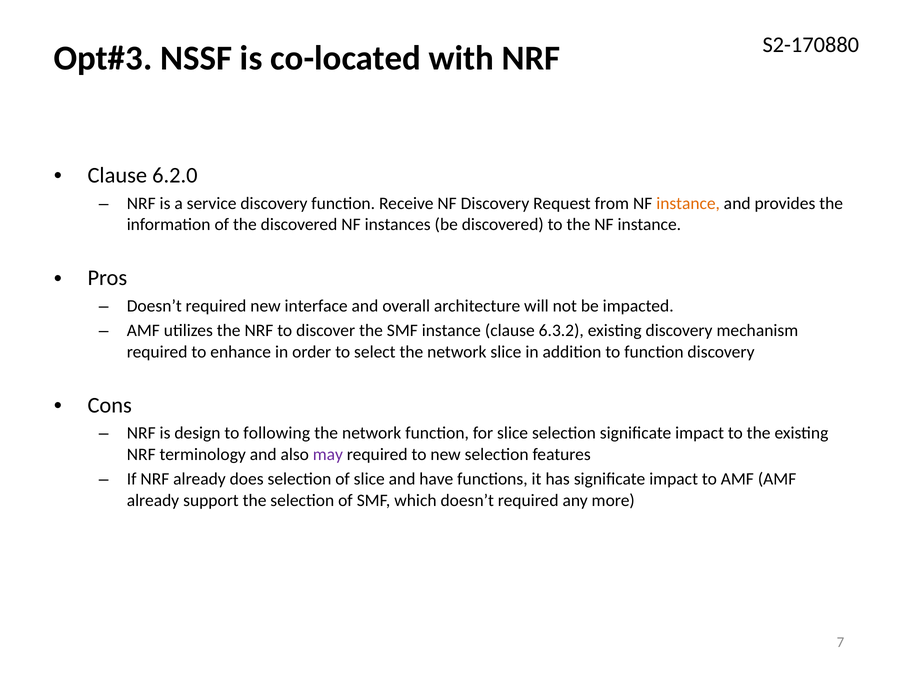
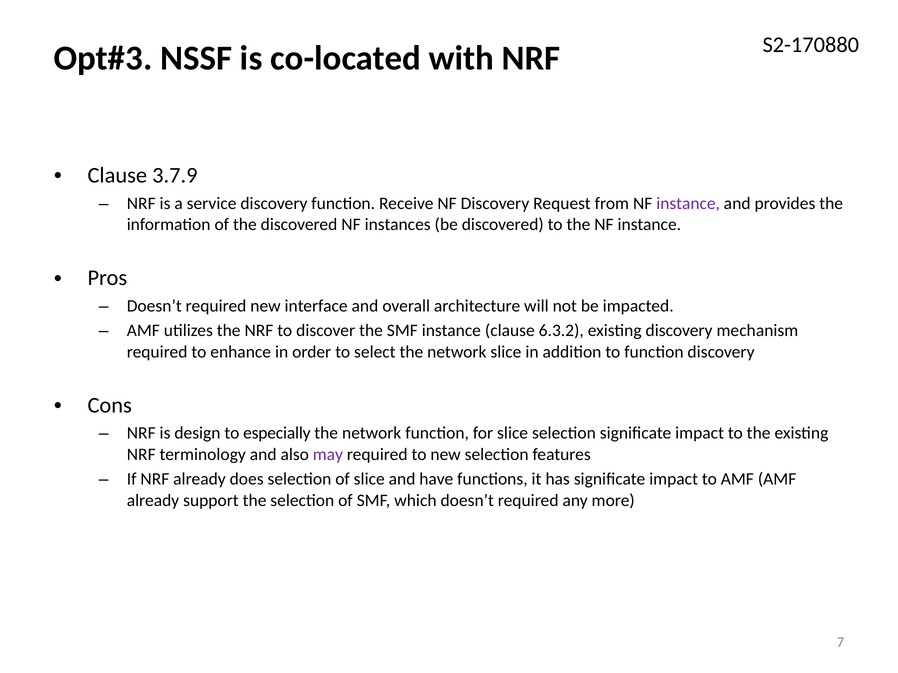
6.2.0: 6.2.0 -> 3.7.9 (175, 176)
instance colour: orange -> purple (688, 203)
following: following -> especially (277, 433)
